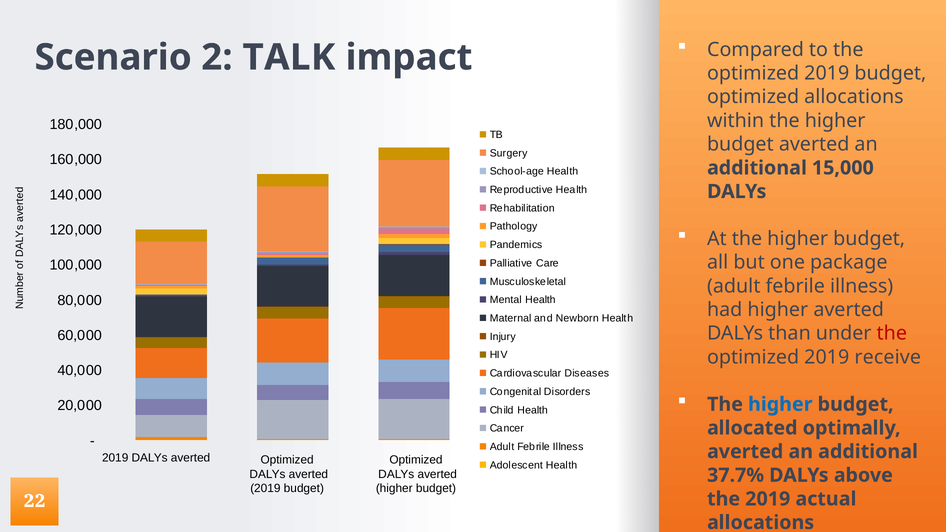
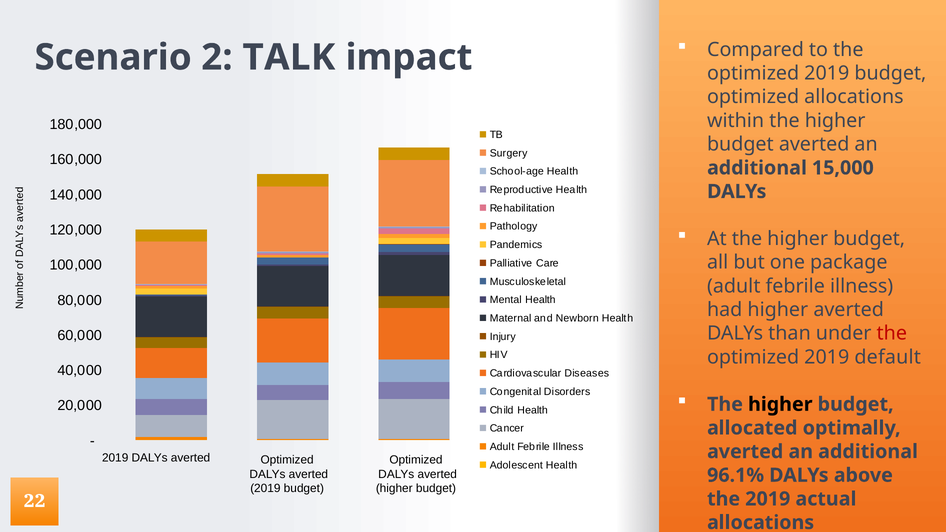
receive: receive -> default (888, 357)
higher colour: blue -> black (780, 404)
37.7%: 37.7% -> 96.1% (736, 475)
